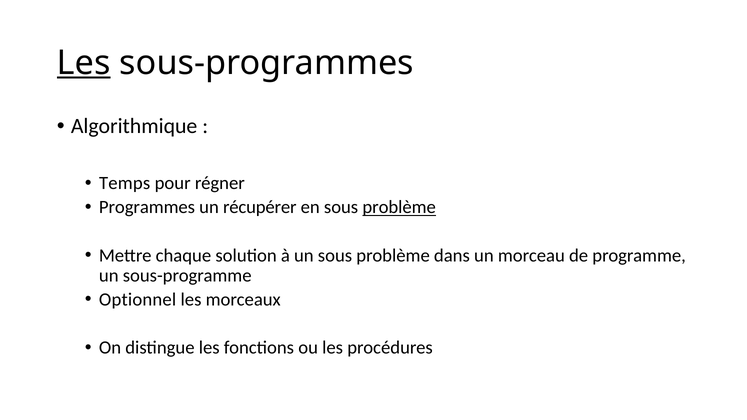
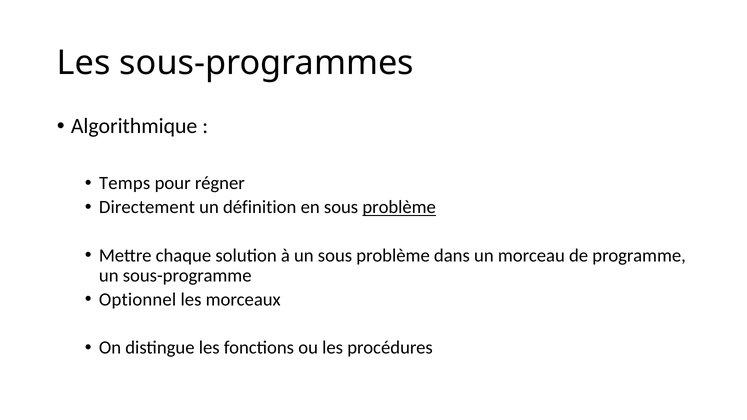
Les underline: present -> none (84, 63)
Programmes: Programmes -> Directement (147, 207)
récupérer: récupérer -> définition (260, 207)
